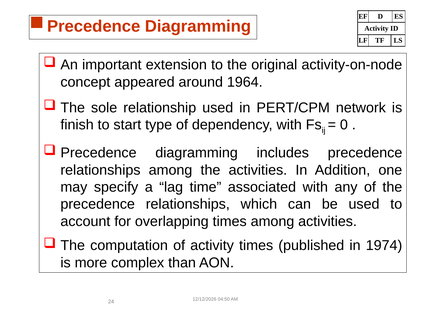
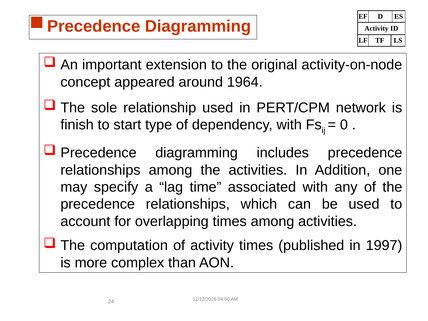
1974: 1974 -> 1997 (384, 246)
